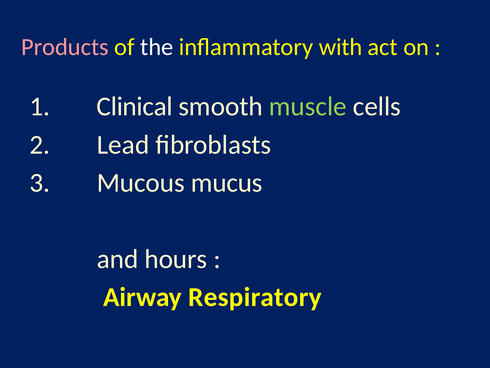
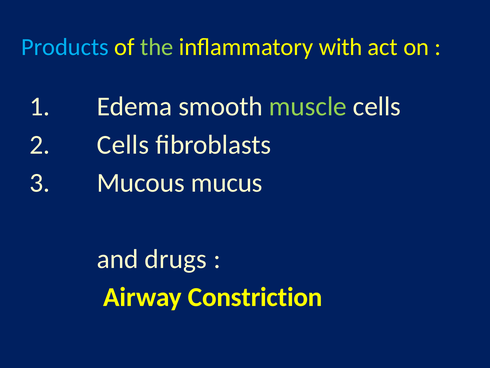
Products colour: pink -> light blue (65, 47)
the colour: white -> light green (157, 47)
Clinical: Clinical -> Edema (135, 106)
Lead: Lead -> Cells (123, 144)
hours: hours -> drugs (176, 259)
Respiratory: Respiratory -> Constriction (255, 297)
